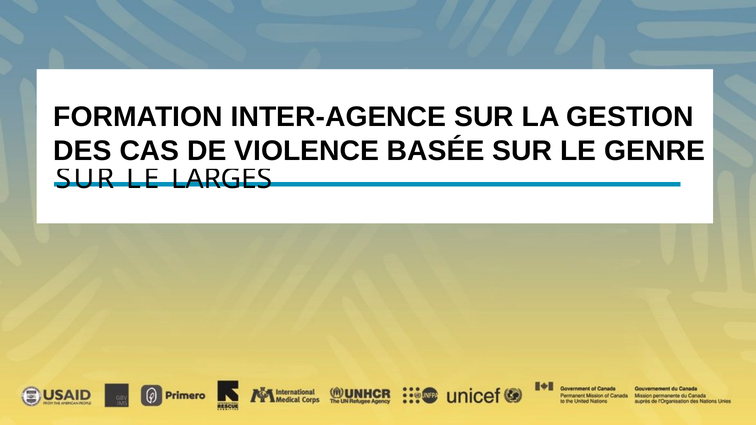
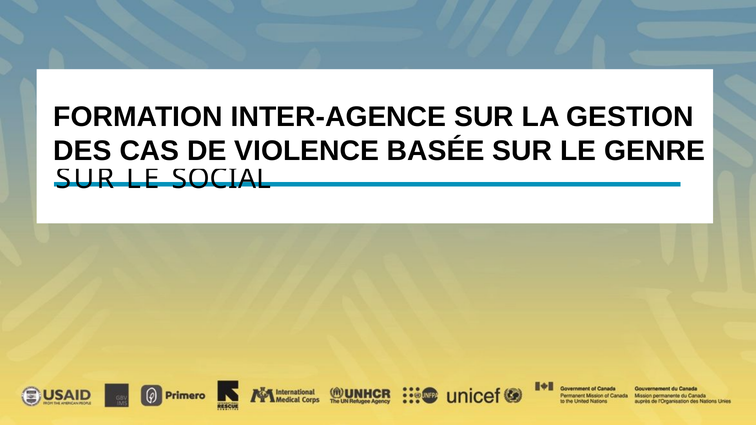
LARGES: LARGES -> SOCIAL (222, 179)
